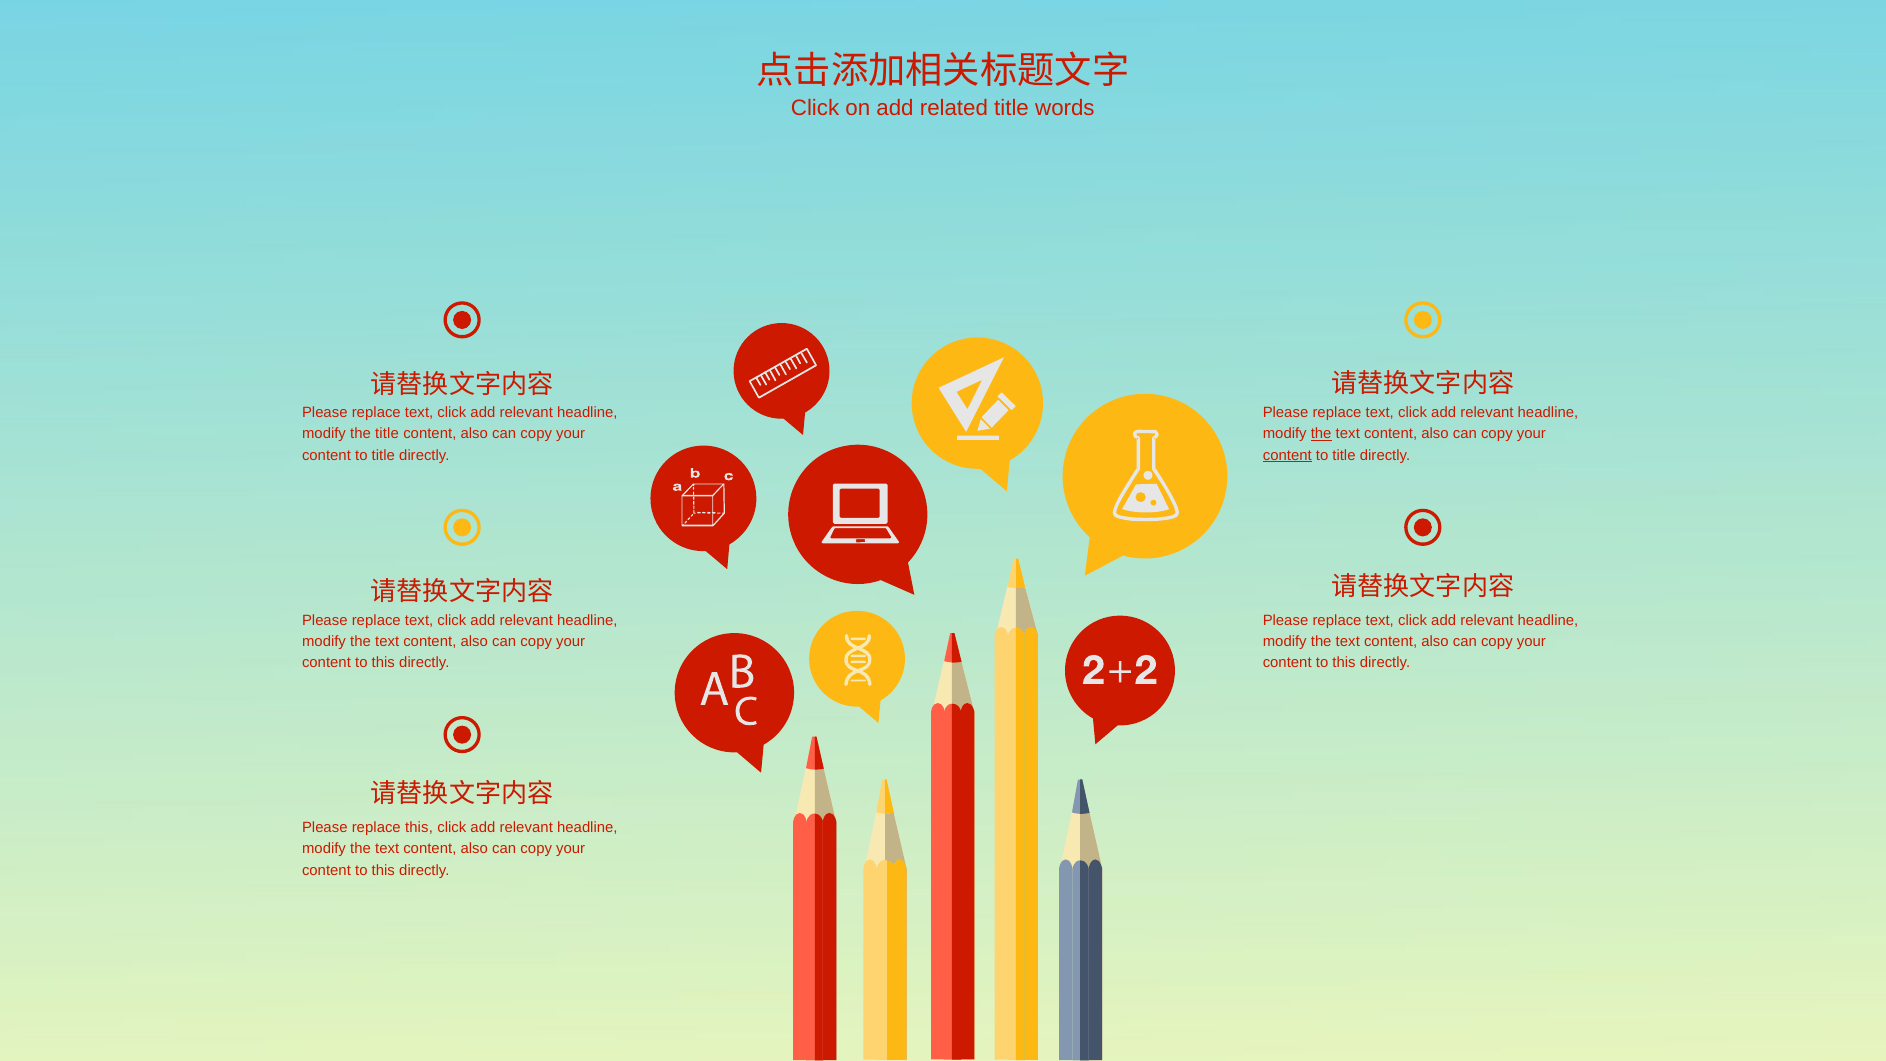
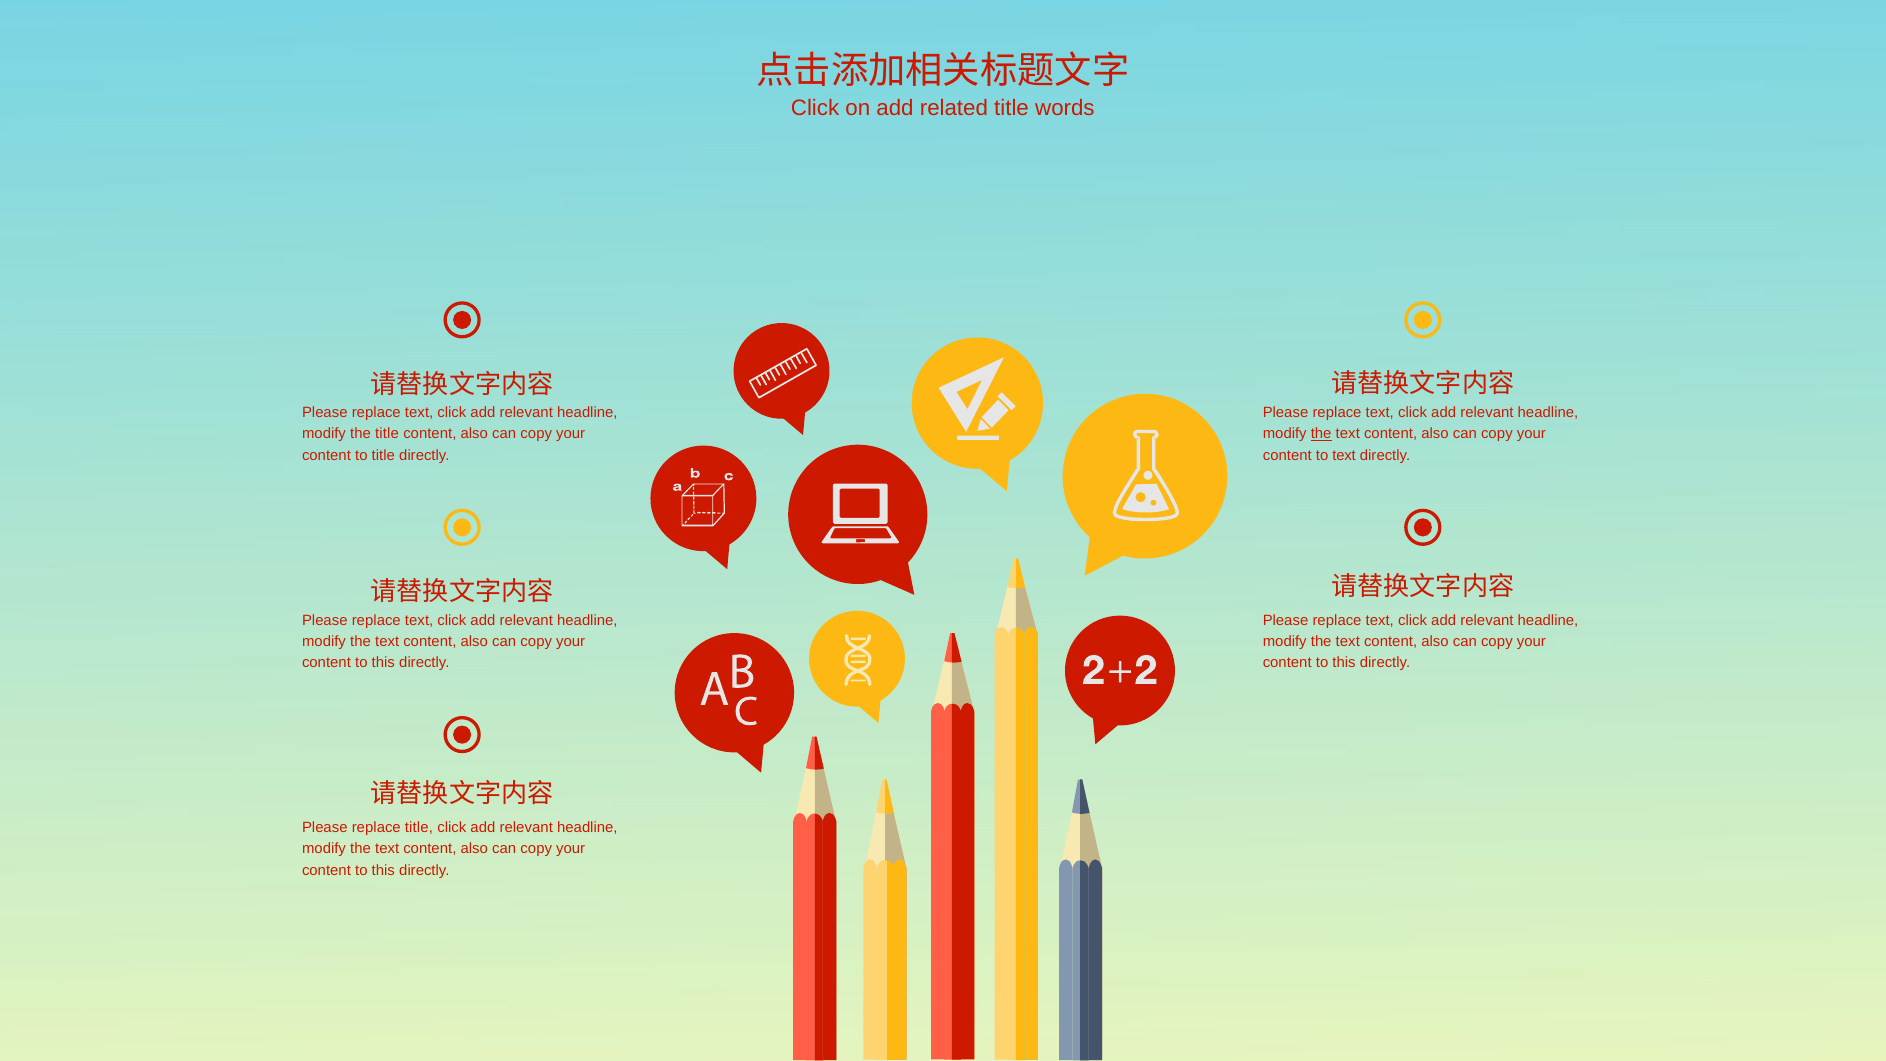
content underline: present -> none (1287, 455)
title: title -> text (1344, 455)
replace this: this -> title (419, 827)
